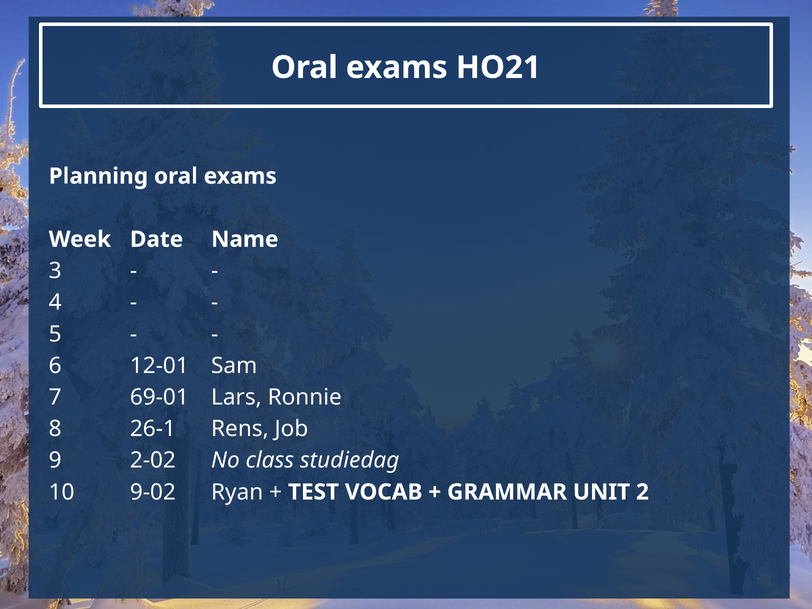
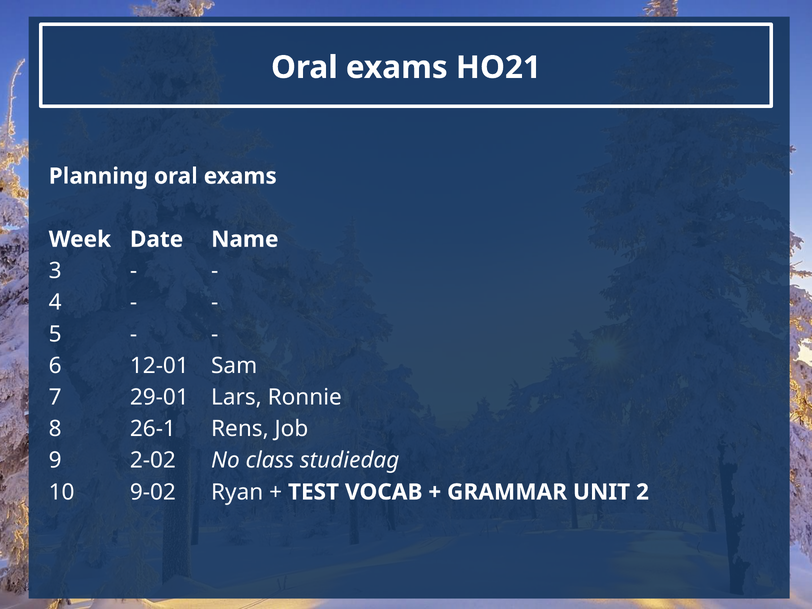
69-01: 69-01 -> 29-01 (159, 397)
